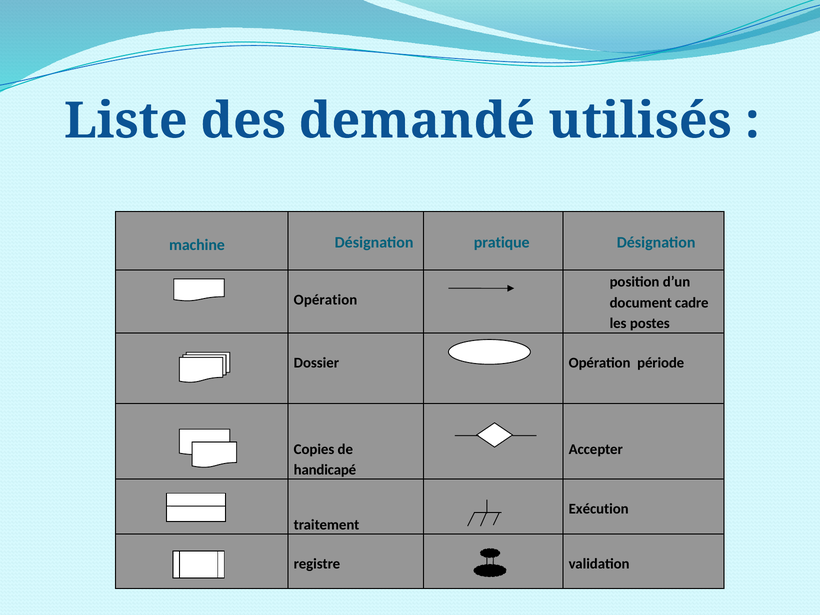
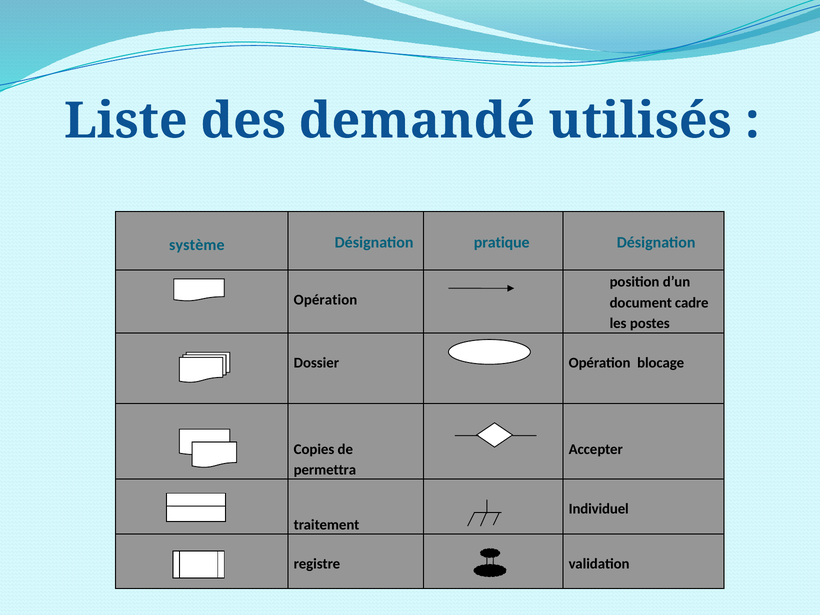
machine: machine -> système (197, 245)
période: période -> blocage (661, 363)
handicapé: handicapé -> permettra (325, 470)
Exécution: Exécution -> Individuel (599, 509)
